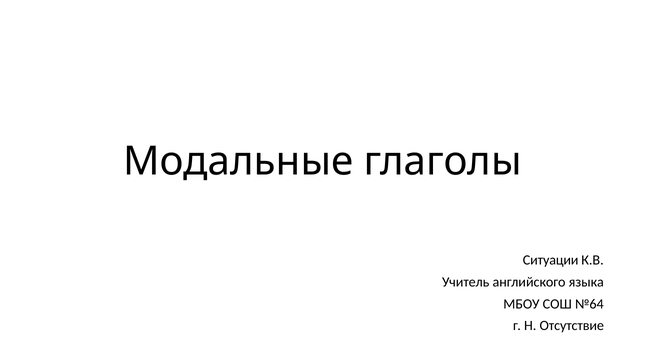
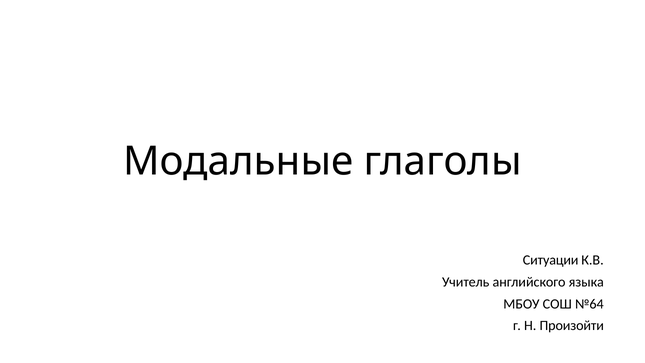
Отсутствие: Отсутствие -> Произойти (572, 326)
